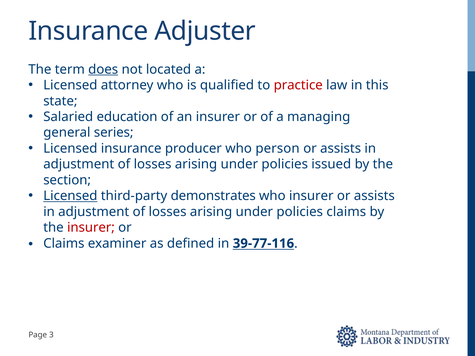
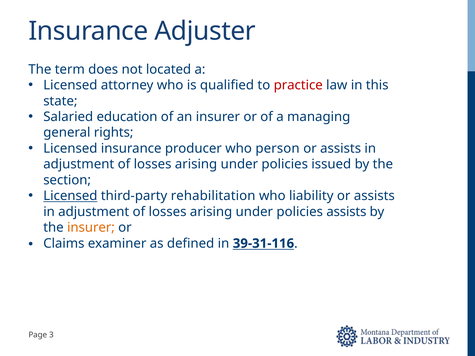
does underline: present -> none (103, 69)
series: series -> rights (114, 133)
demonstrates: demonstrates -> rehabilitation (213, 196)
who insurer: insurer -> liability (311, 196)
policies claims: claims -> assists (346, 212)
insurer colour: red -> orange (91, 228)
39-77-116: 39-77-116 -> 39-31-116 (263, 244)
